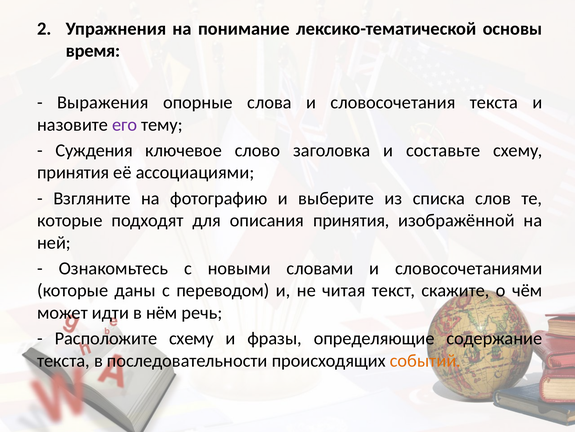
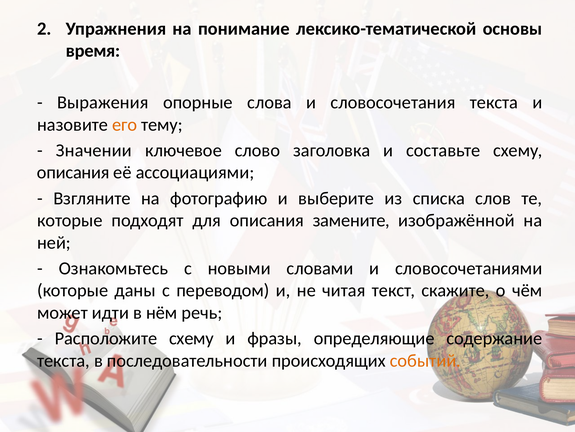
его colour: purple -> orange (125, 124)
Суждения: Суждения -> Значении (94, 150)
принятия: принятия -> описания (73, 172)
описания принятия: принятия -> замените (351, 220)
